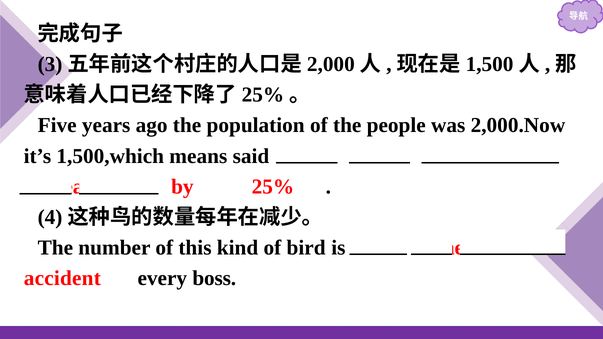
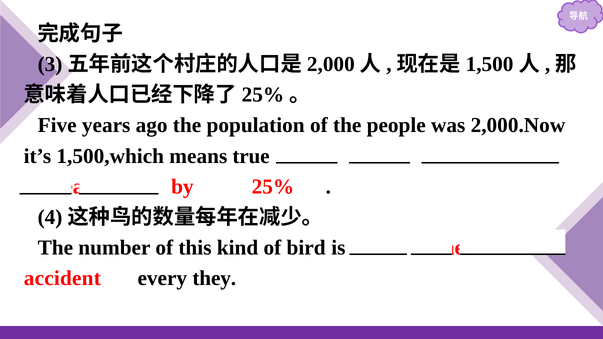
said: said -> true (251, 156)
boss: boss -> they (214, 279)
